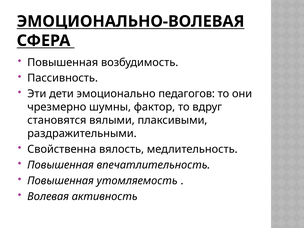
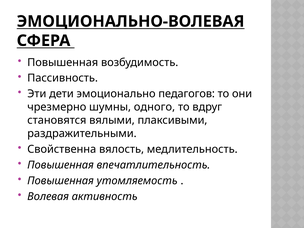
фактор: фактор -> одного (154, 107)
